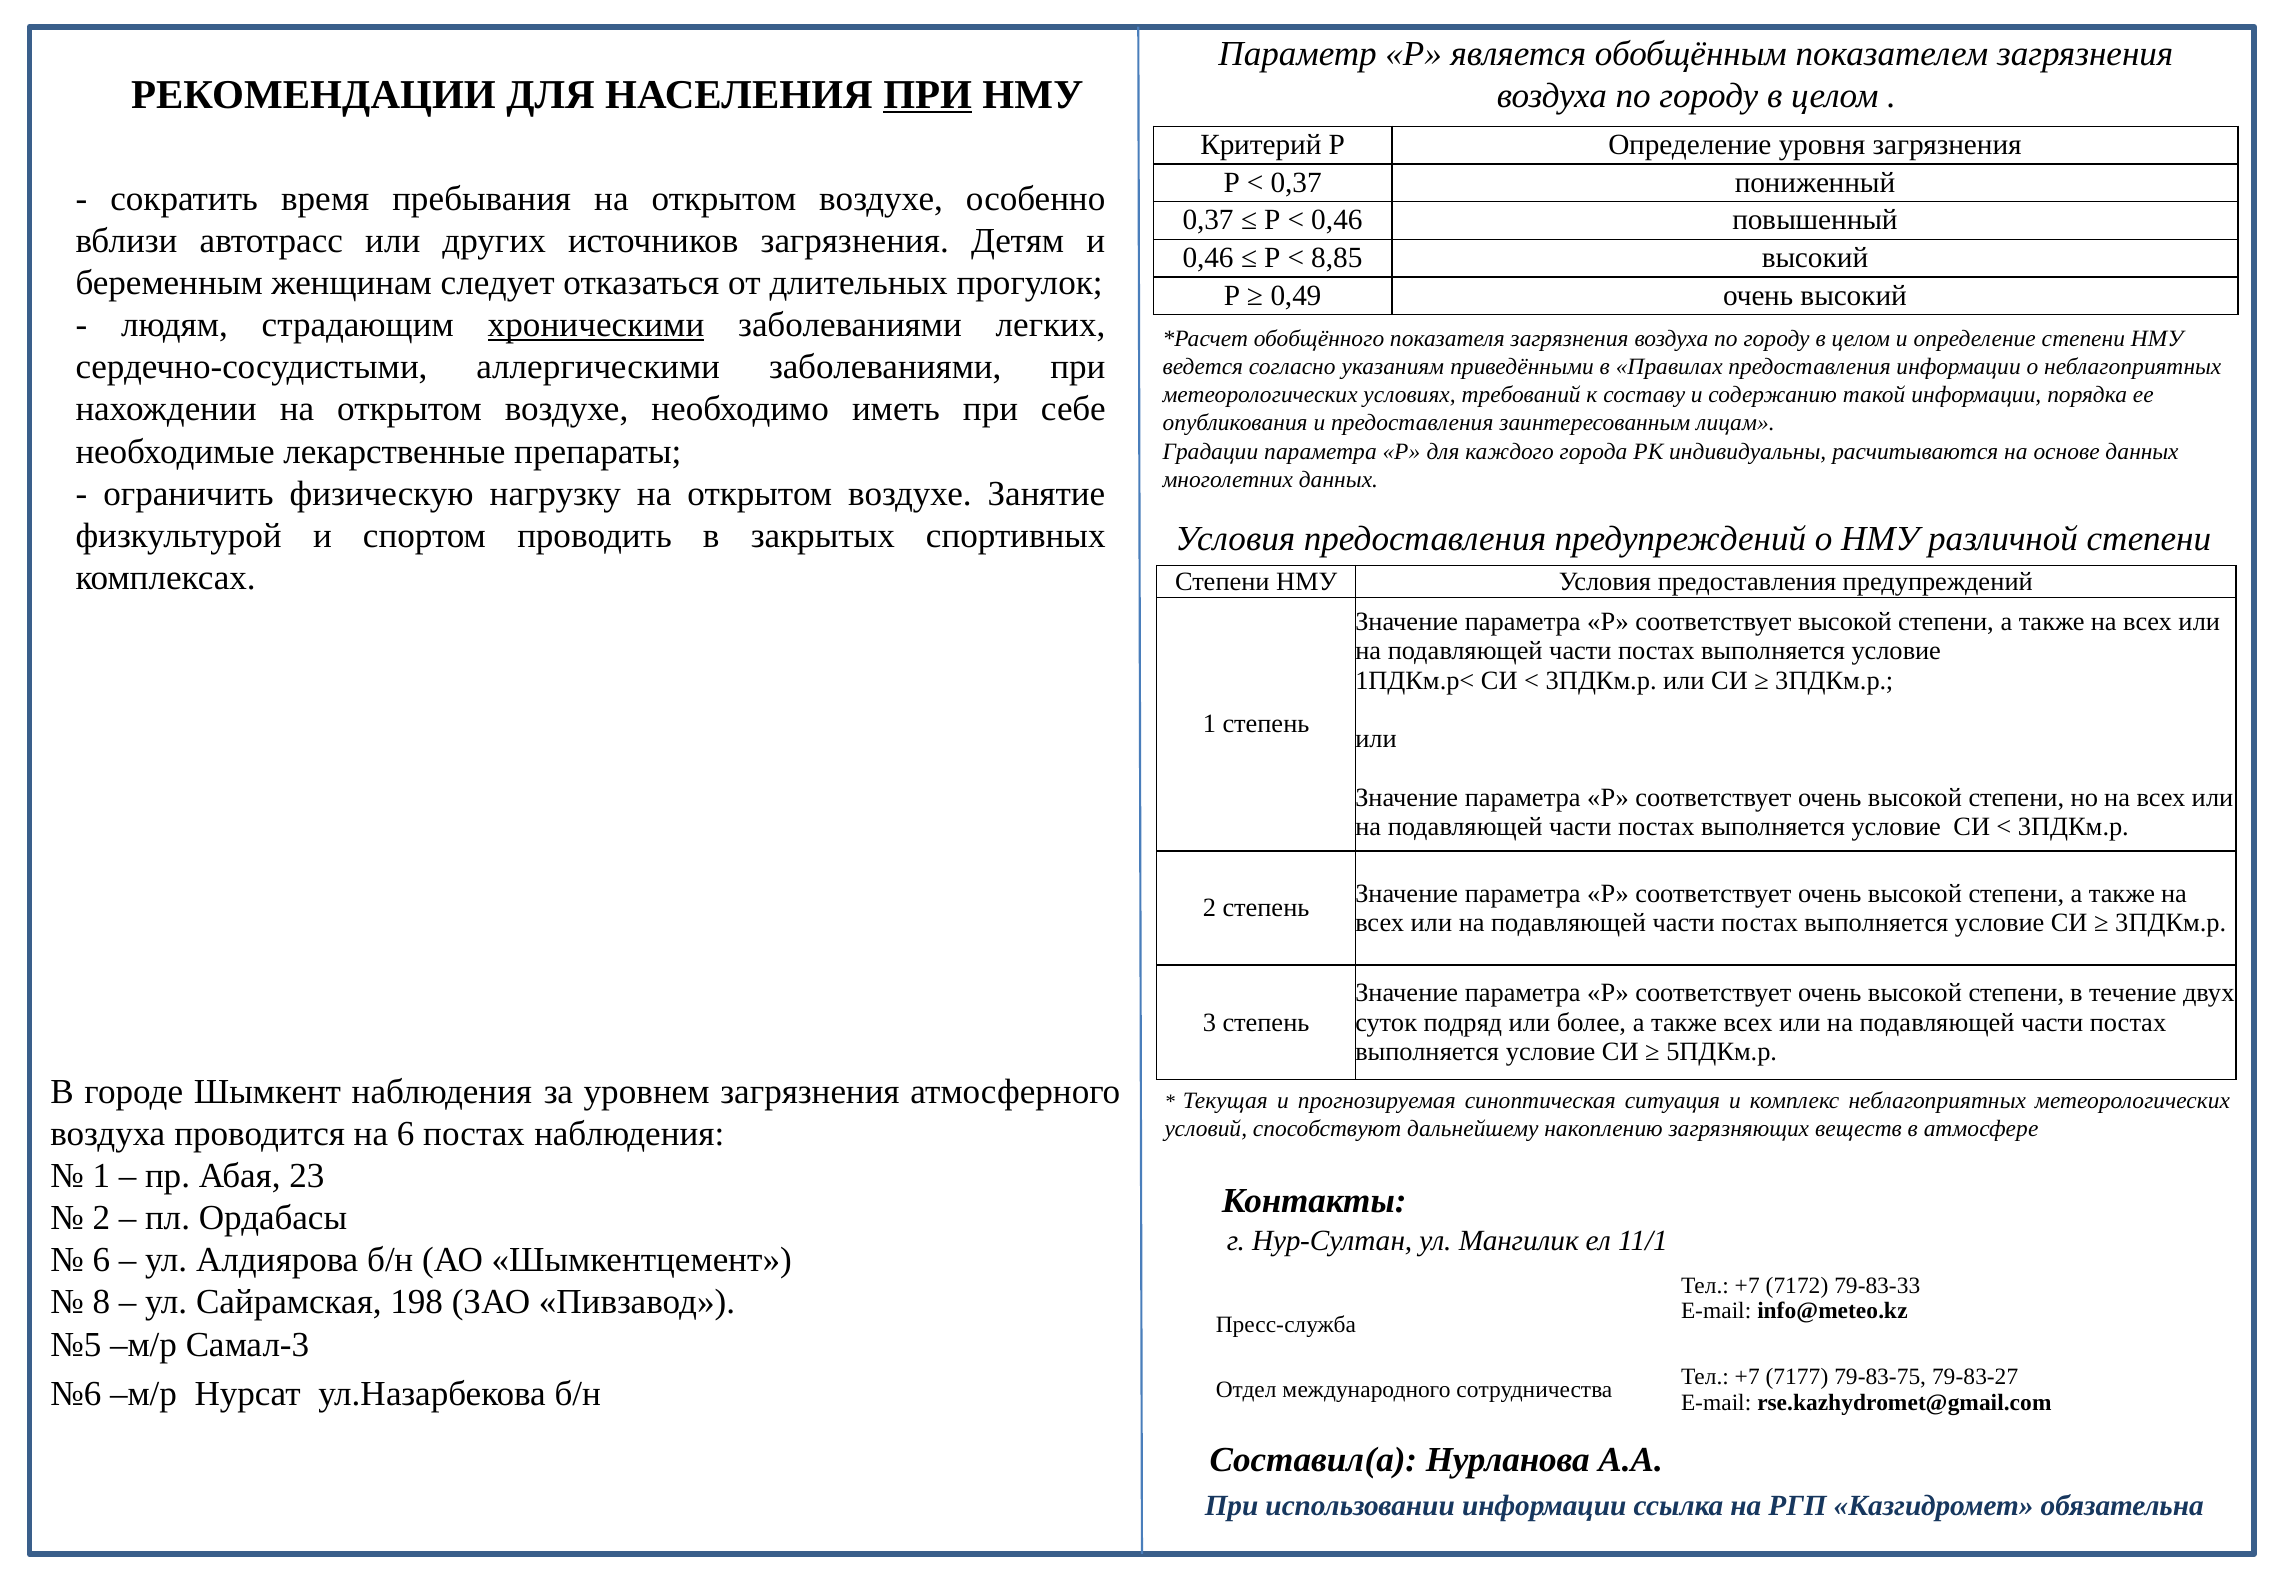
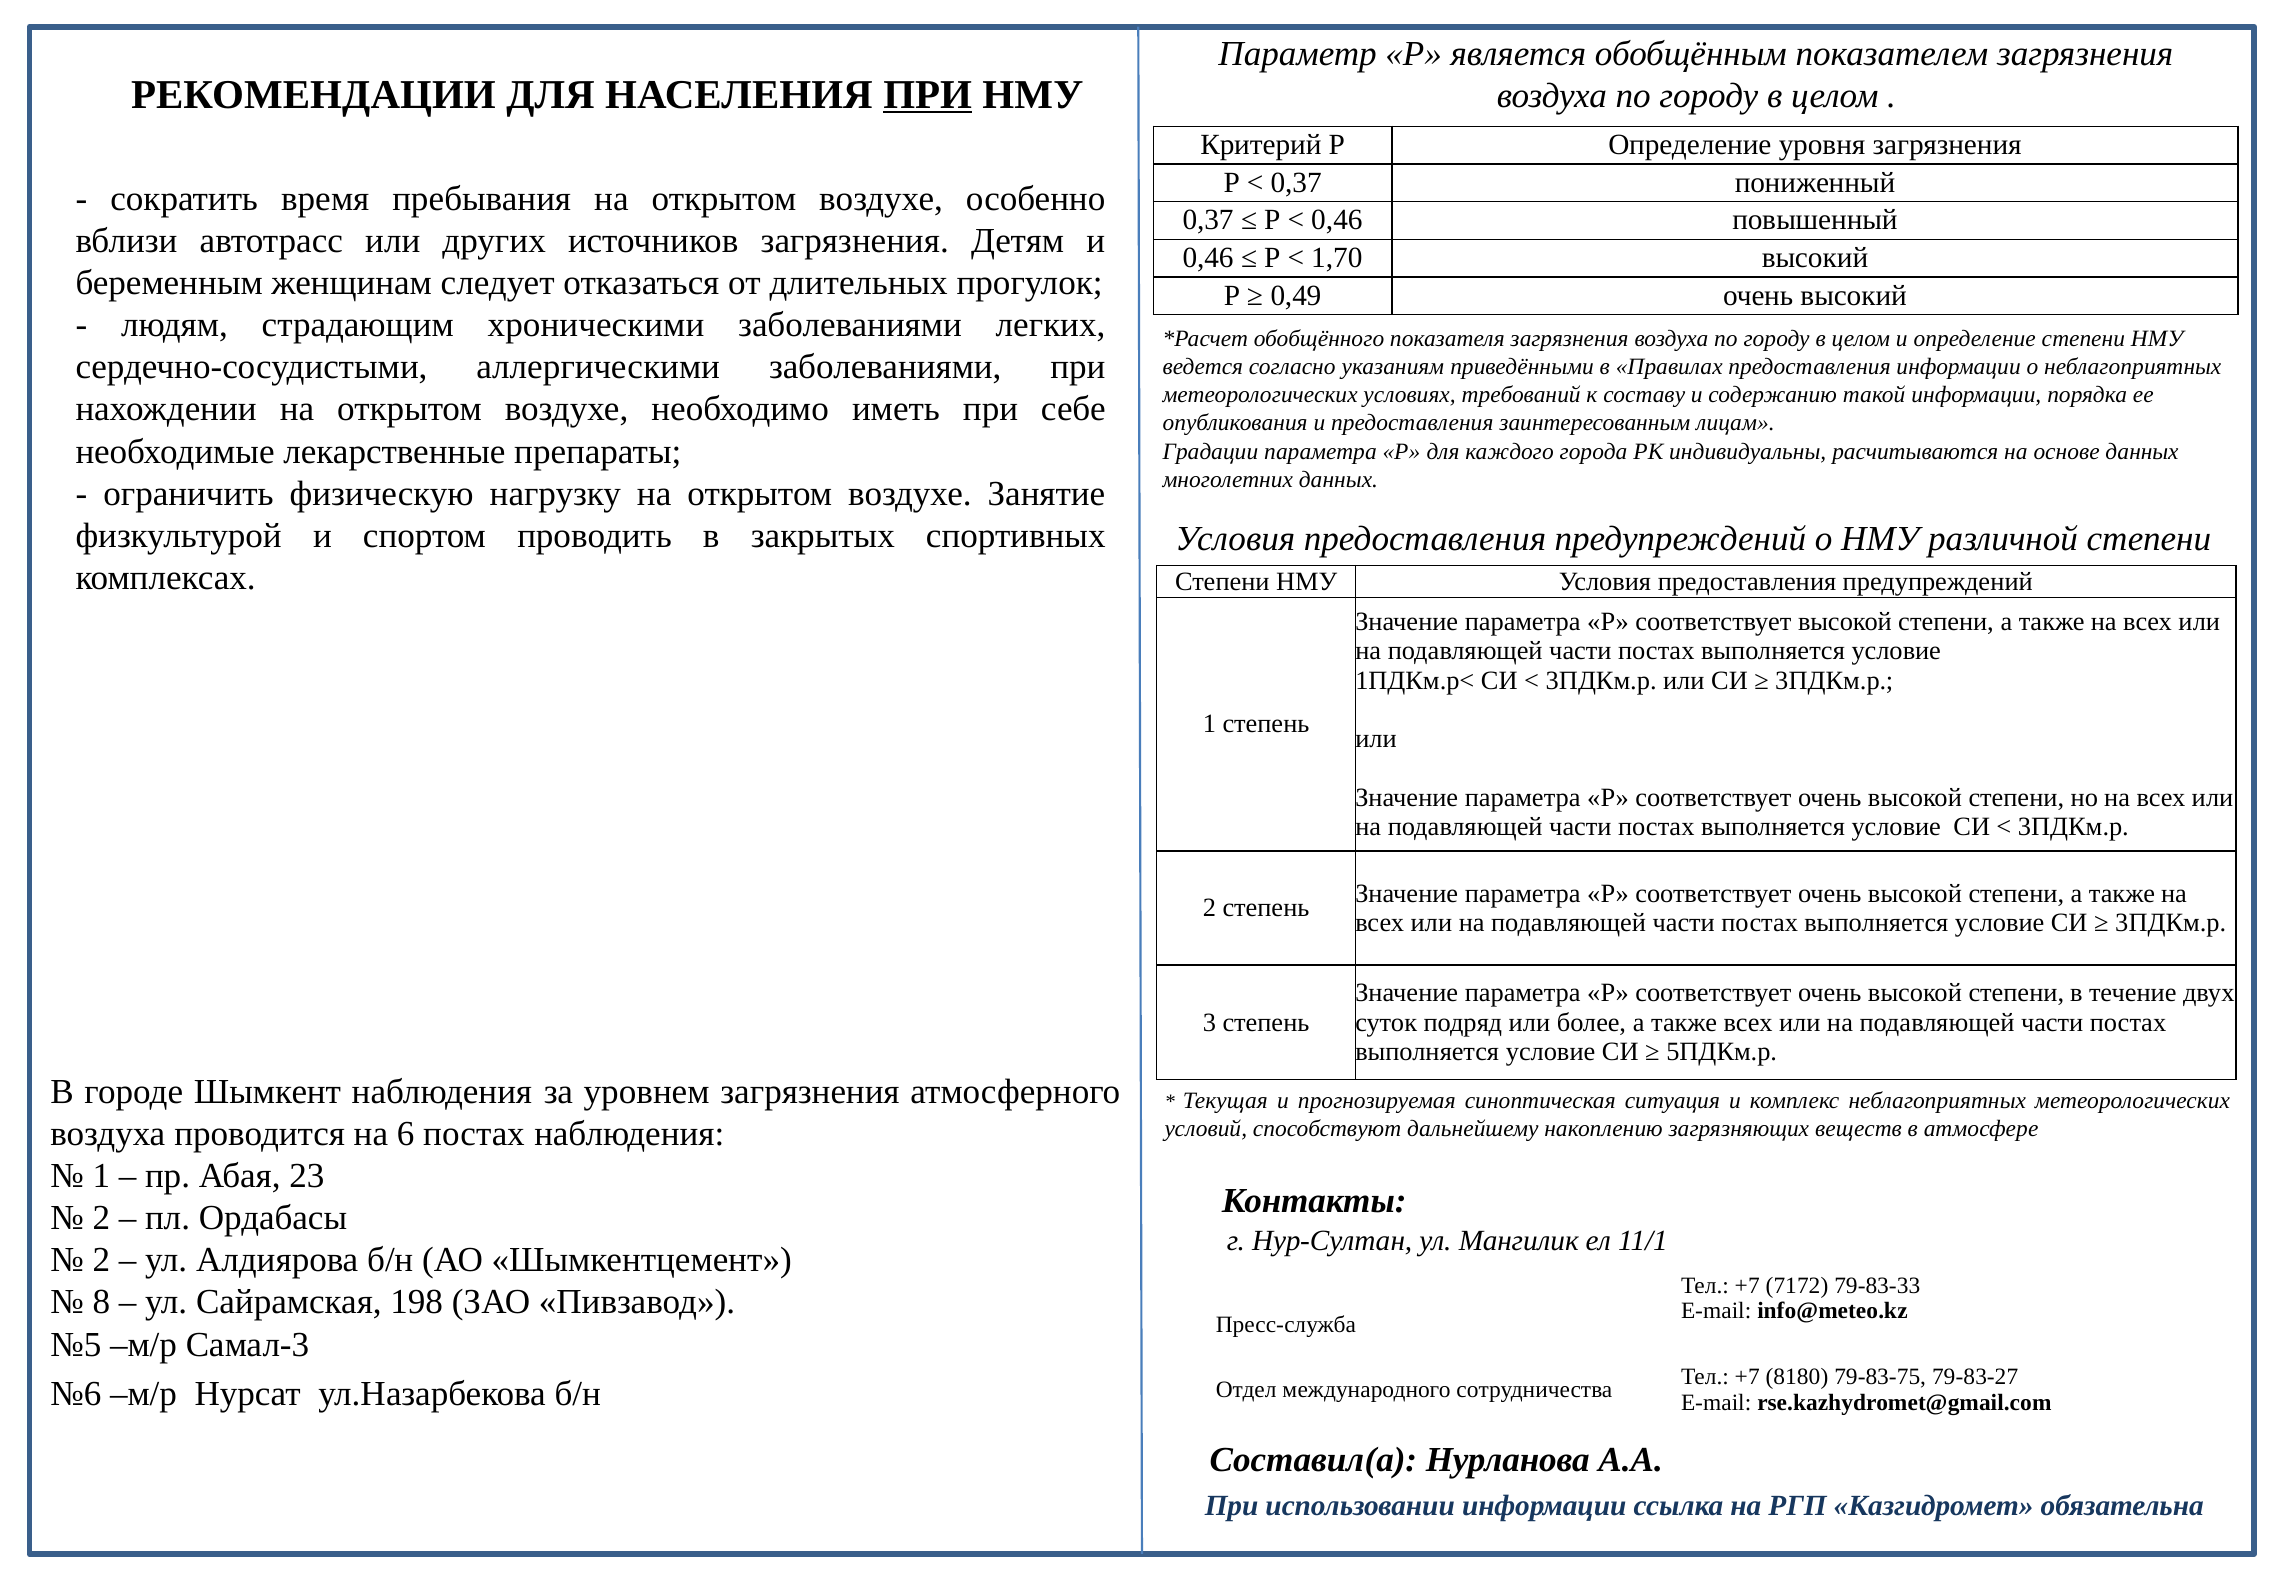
8,85: 8,85 -> 1,70 (1337, 258)
хроническими underline: present -> none (596, 325)
6: 6 -> 2 (101, 1260)
7177: 7177 -> 8180 (1797, 1377)
